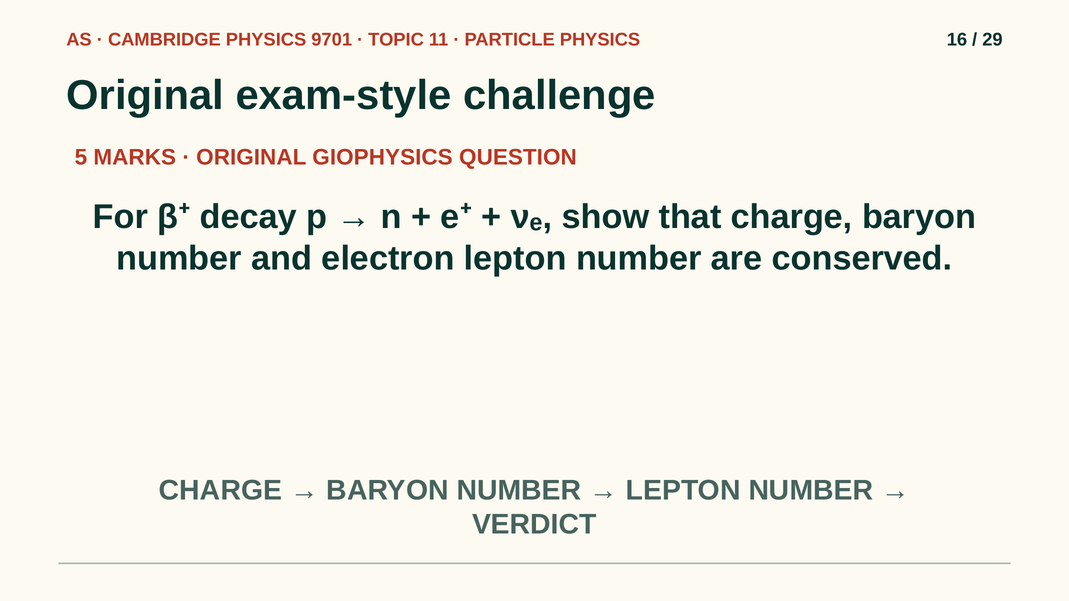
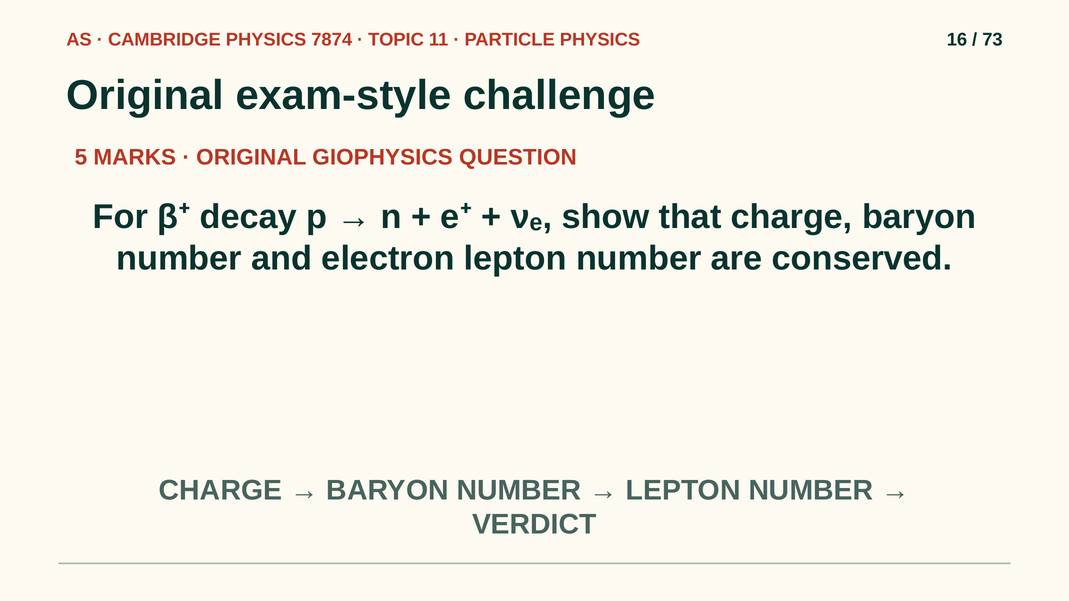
9701: 9701 -> 7874 (332, 40)
29: 29 -> 73 (992, 40)
